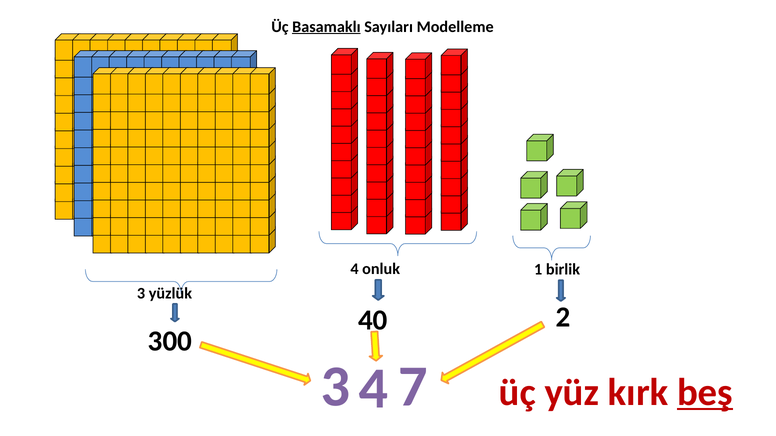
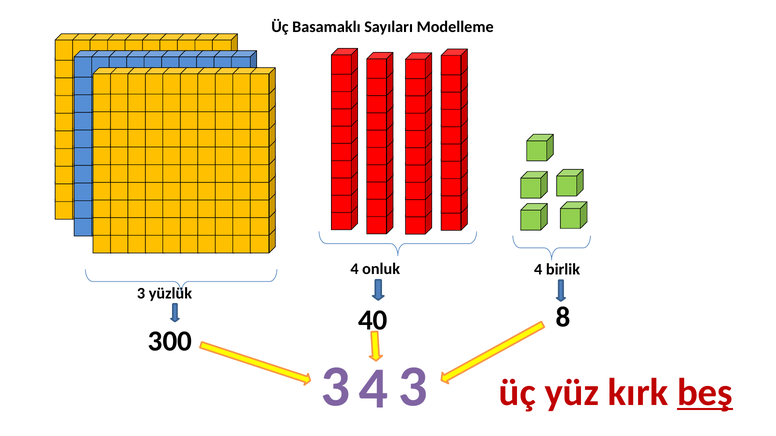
Basamaklı underline: present -> none (326, 27)
onluk 1: 1 -> 4 (538, 269)
2: 2 -> 8 (563, 318)
4 7: 7 -> 3 (413, 387)
